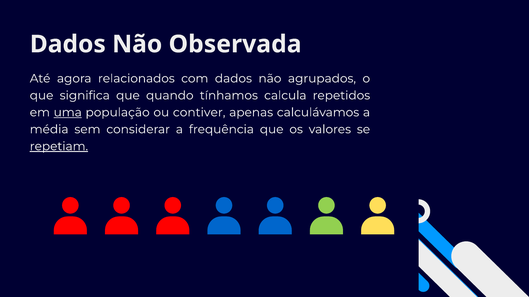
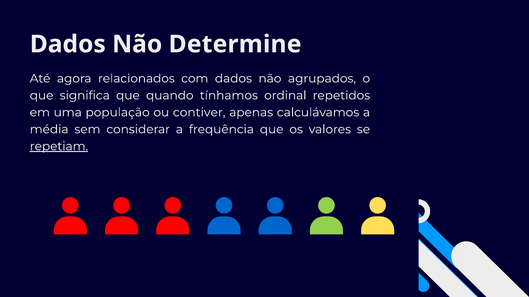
Observada: Observada -> Determine (235, 44)
calcula: calcula -> ordinal (285, 96)
uma underline: present -> none (68, 113)
